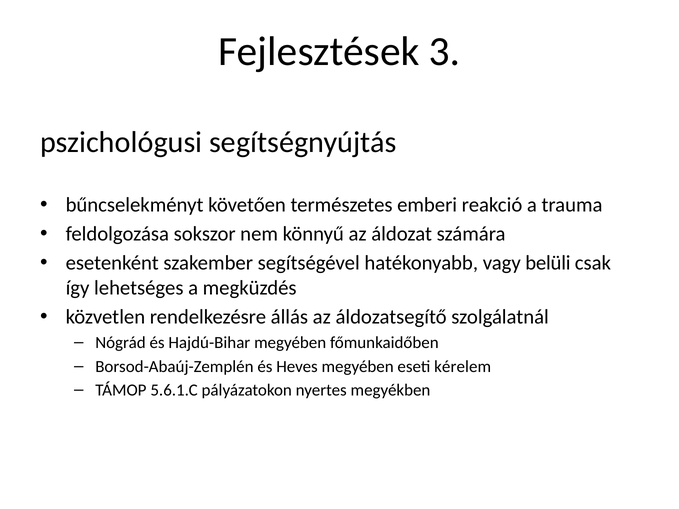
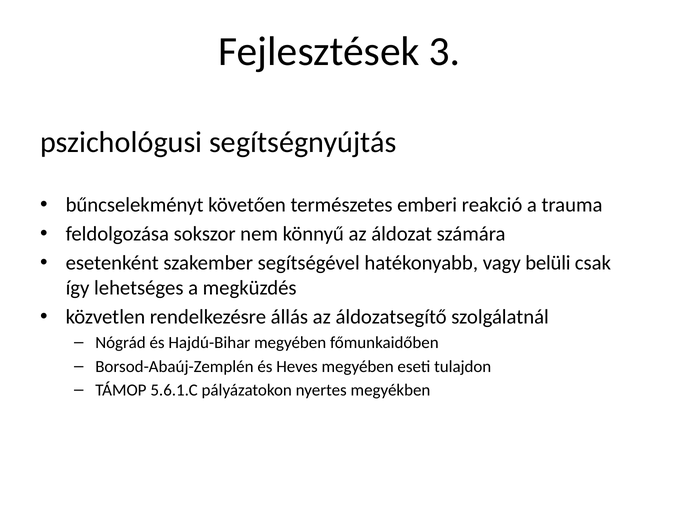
kérelem: kérelem -> tulajdon (463, 367)
